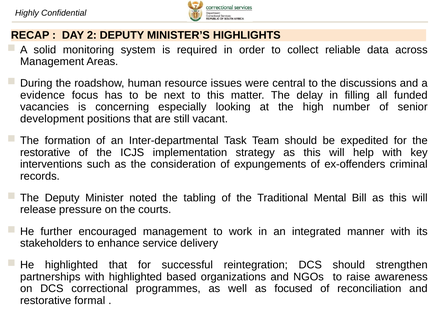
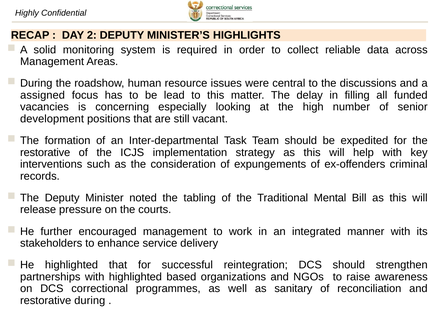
evidence: evidence -> assigned (43, 95)
next: next -> lead (174, 95)
focused: focused -> sanitary (293, 289)
restorative formal: formal -> during (90, 301)
